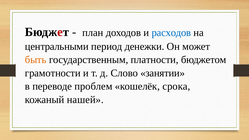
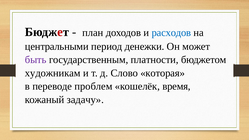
быть colour: orange -> purple (36, 60)
грамотности: грамотности -> художникам (53, 73)
занятии: занятии -> которая (163, 73)
срока: срока -> время (176, 86)
нашей: нашей -> задачу (85, 100)
